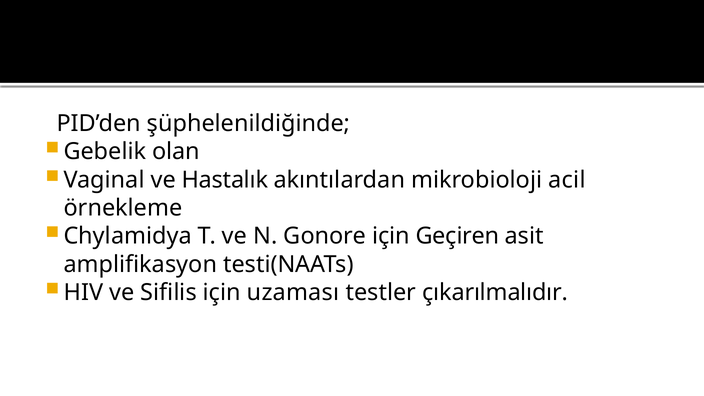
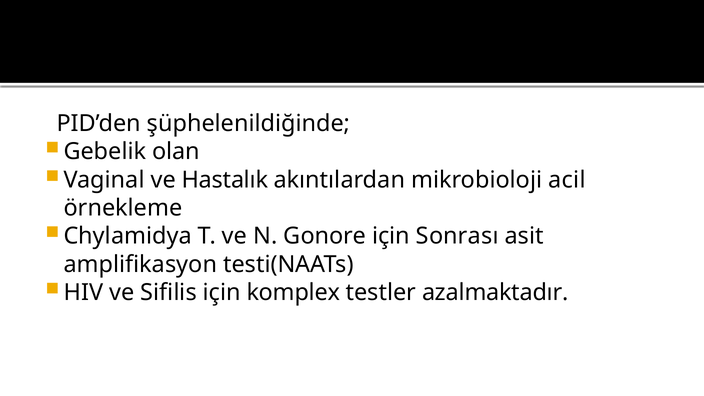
Geçiren: Geçiren -> Sonrası (457, 236)
uzaması: uzaması -> komplex (293, 293)
çıkarılmalıdır: çıkarılmalıdır -> azalmaktadır (495, 293)
